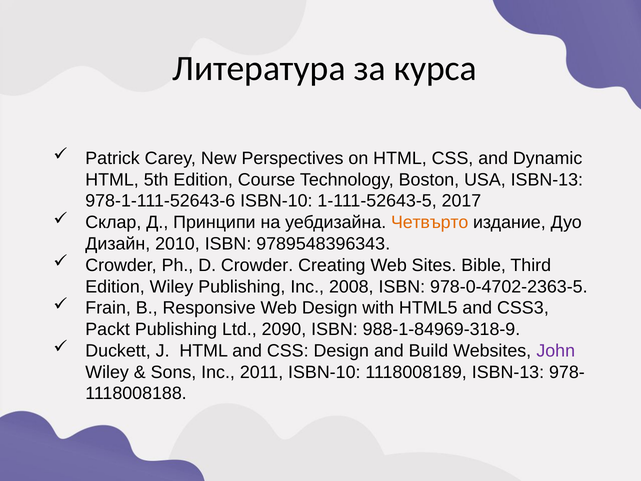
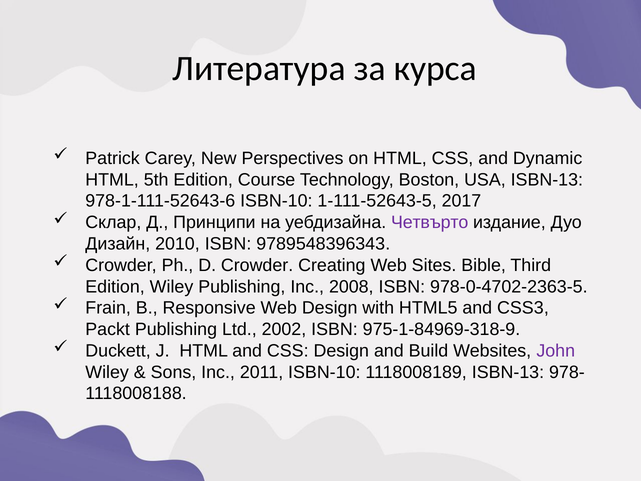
Четвърто colour: orange -> purple (430, 222)
2090: 2090 -> 2002 (284, 329)
988-1-84969-318-9: 988-1-84969-318-9 -> 975-1-84969-318-9 (441, 329)
